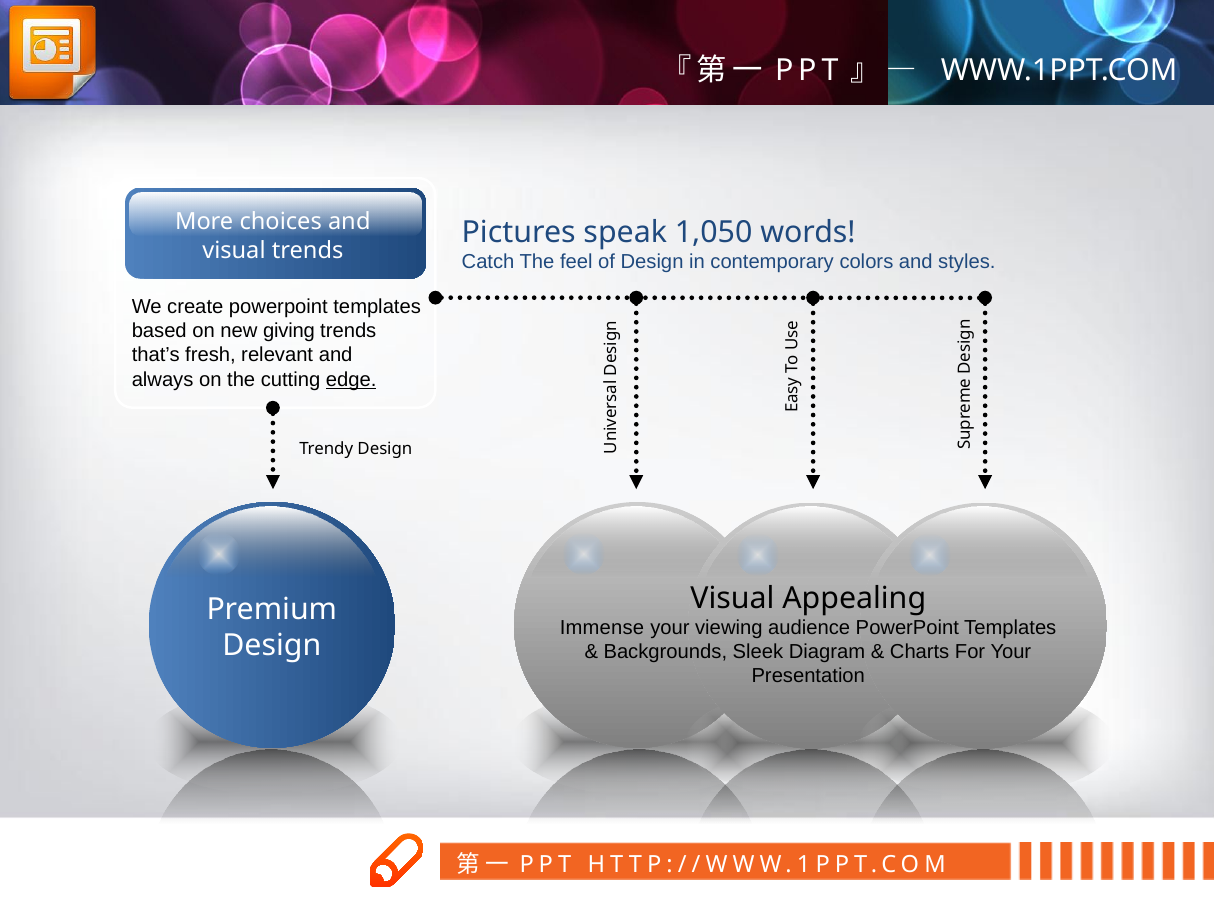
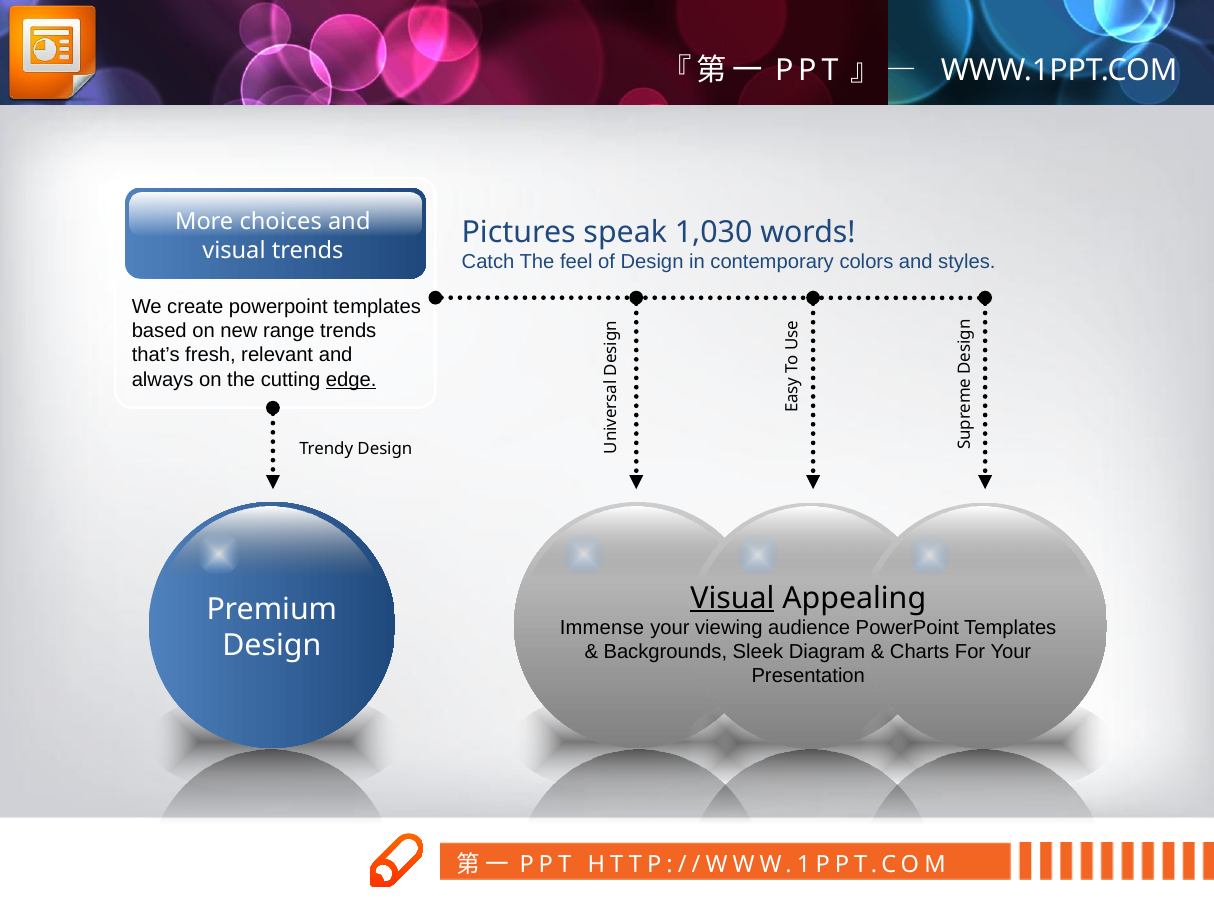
1,050: 1,050 -> 1,030 (714, 232)
giving: giving -> range (289, 331)
Visual underline: none -> present (732, 598)
